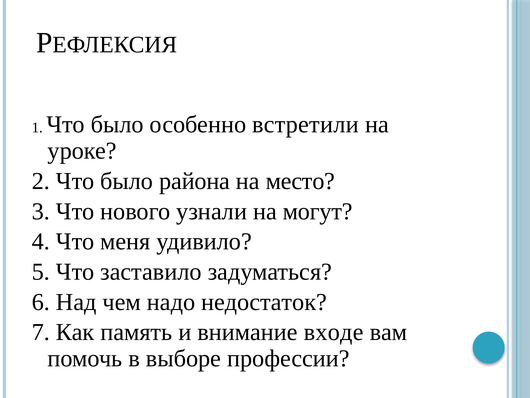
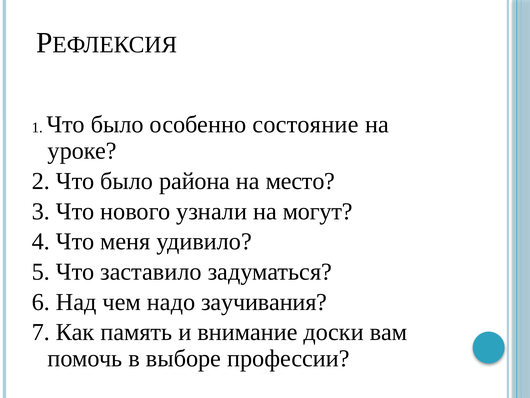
встретили: встретили -> состояние (305, 124)
недостаток: недостаток -> заучивания (264, 302)
входе: входе -> доски (334, 332)
